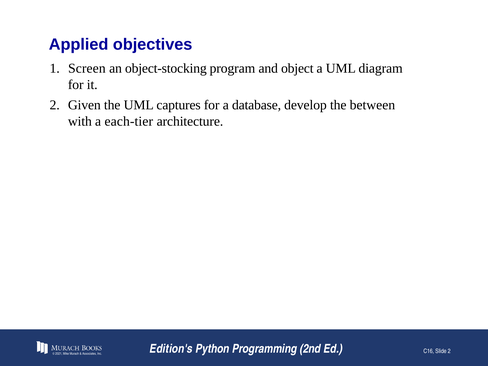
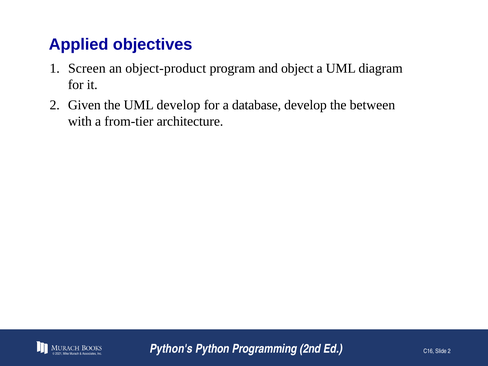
object-stocking: object-stocking -> object-product (166, 68)
UML captures: captures -> develop (178, 105)
each-tier: each-tier -> from-tier (129, 121)
Edition's: Edition's -> Python's (171, 349)
